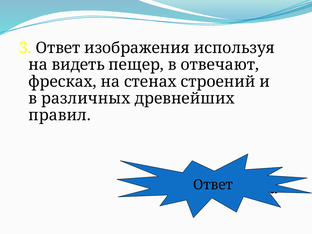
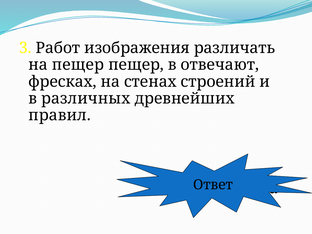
3 Ответ: Ответ -> Работ (58, 48)
используя: используя -> различать (234, 48)
на видеть: видеть -> пещер (78, 65)
